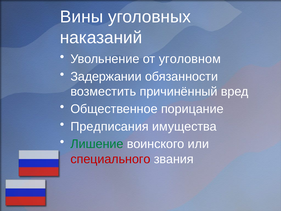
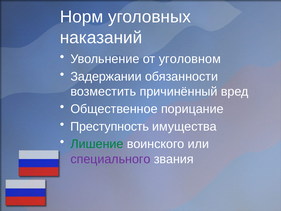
Вины: Вины -> Норм (82, 17)
Предписания: Предписания -> Преступность (110, 126)
специального colour: red -> purple (110, 159)
